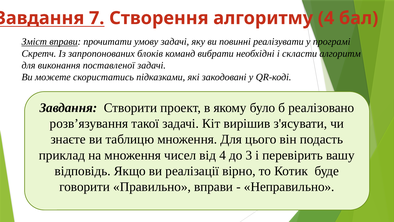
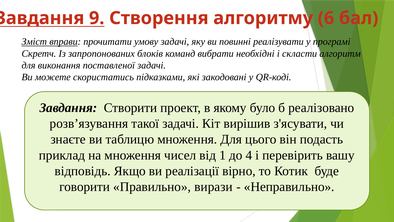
7: 7 -> 9 (97, 18)
алгоритму 4: 4 -> 6 (326, 18)
від 4: 4 -> 1 (223, 155)
3: 3 -> 4 (249, 155)
Правильно вправи: вправи -> вирази (214, 186)
